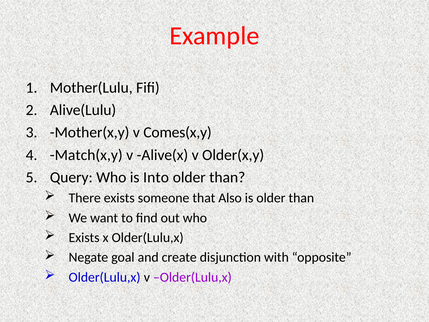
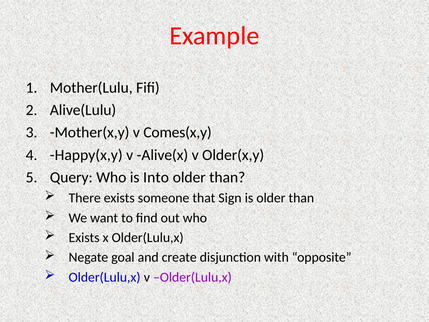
Match(x,y: Match(x,y -> Happy(x,y (86, 155)
Also: Also -> Sign (230, 198)
